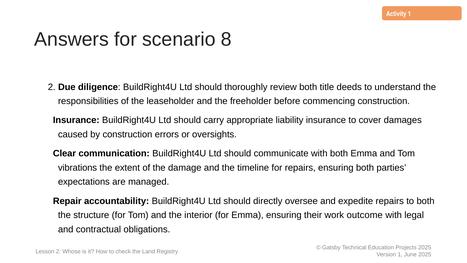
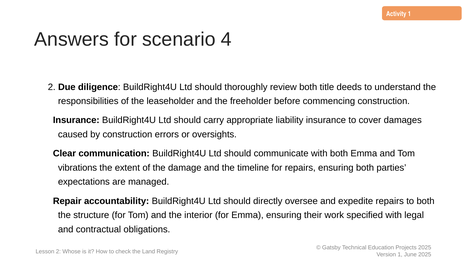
8: 8 -> 4 (226, 39)
outcome: outcome -> specified (365, 215)
